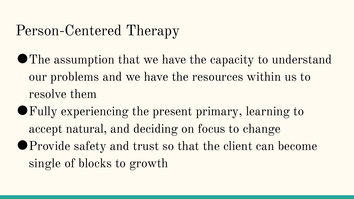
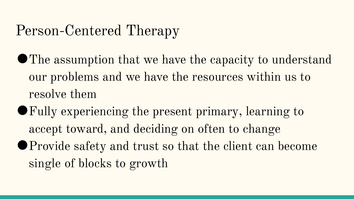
natural: natural -> toward (87, 129)
focus: focus -> often (212, 129)
